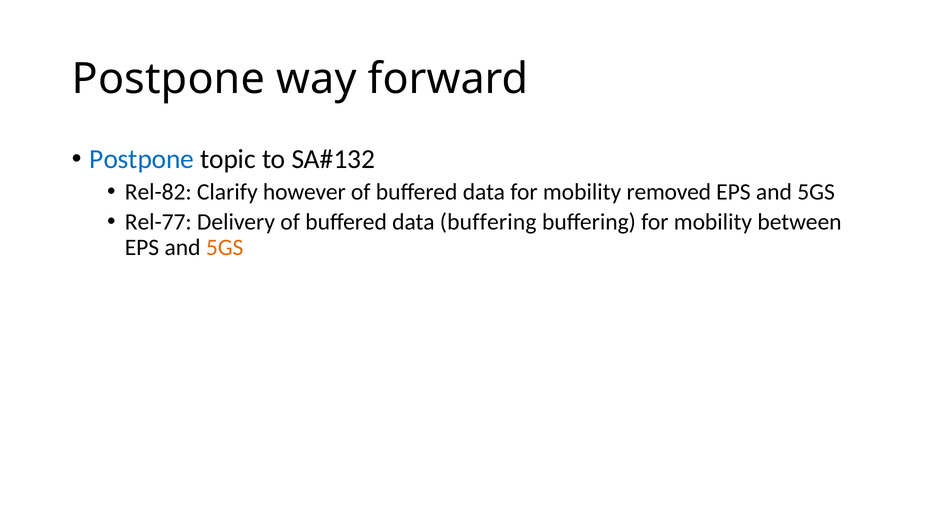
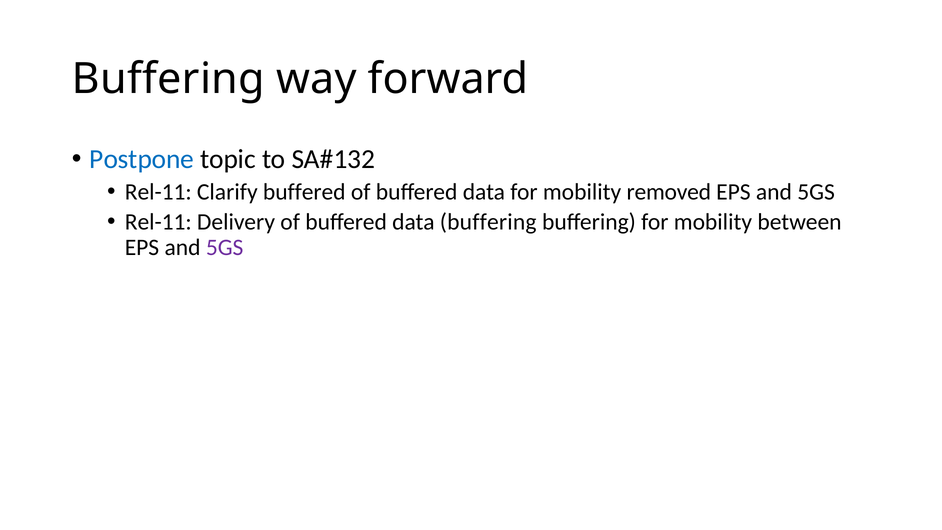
Postpone: Postpone -> Buffering (168, 79)
Rel-82: Rel-82 -> Rel-11 (158, 192)
Clarify however: however -> buffered (304, 192)
Rel-77: Rel-77 -> Rel-11 (158, 222)
5GS colour: orange -> purple (225, 247)
